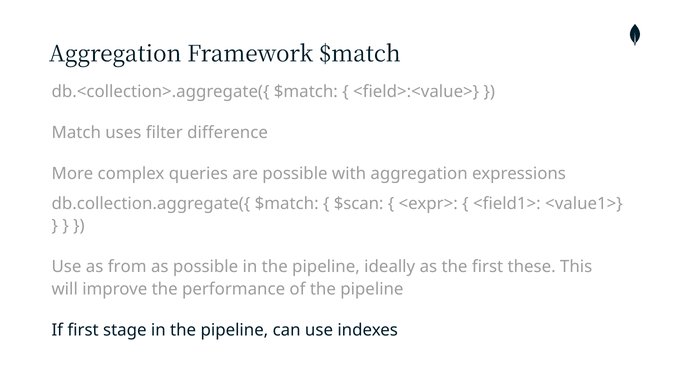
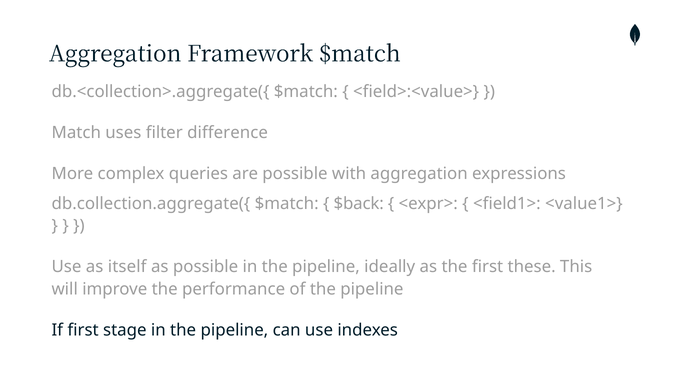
$scan: $scan -> $back (359, 203)
from: from -> itself (127, 267)
